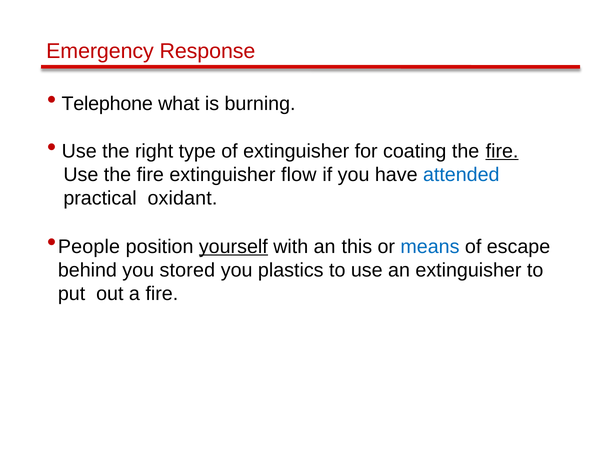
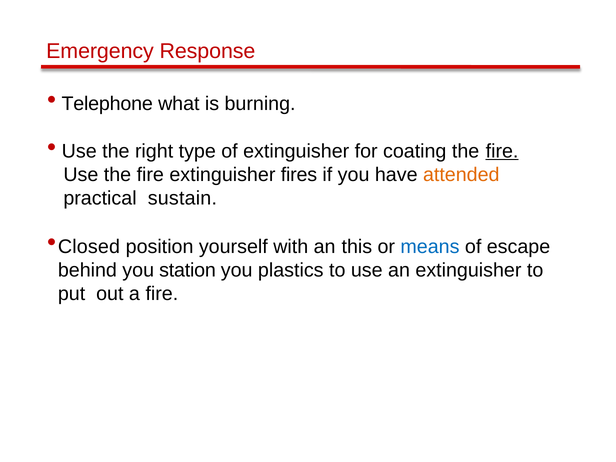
flow: flow -> fires (299, 175)
attended colour: blue -> orange (461, 175)
oxidant: oxidant -> sustain (182, 198)
People: People -> Closed (89, 247)
yourself underline: present -> none (233, 247)
stored: stored -> station (188, 270)
